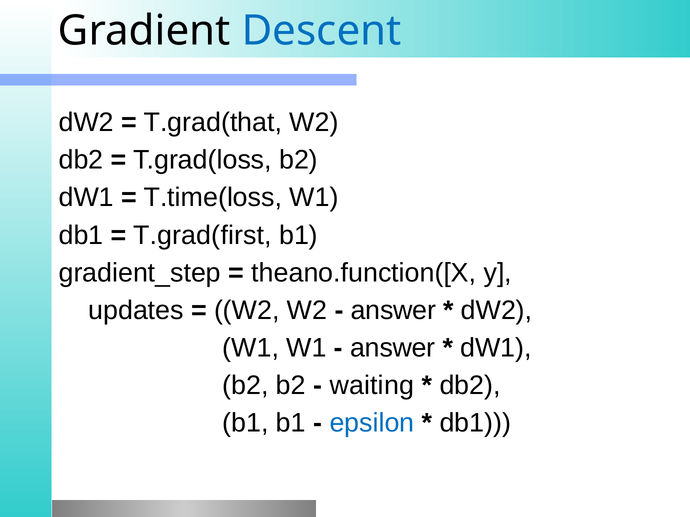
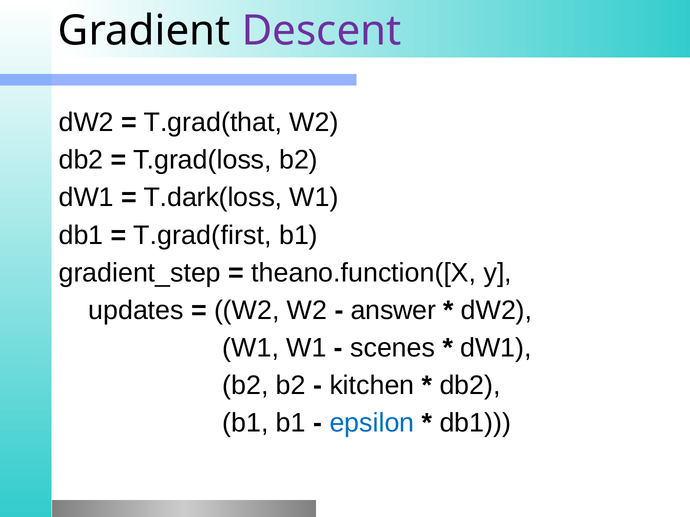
Descent colour: blue -> purple (322, 31)
T.time(loss: T.time(loss -> T.dark(loss (213, 198)
answer: answer -> scenes (393, 348)
waiting: waiting -> kitchen (372, 386)
